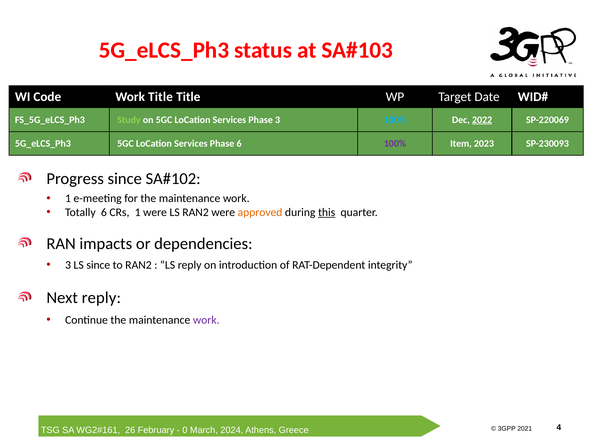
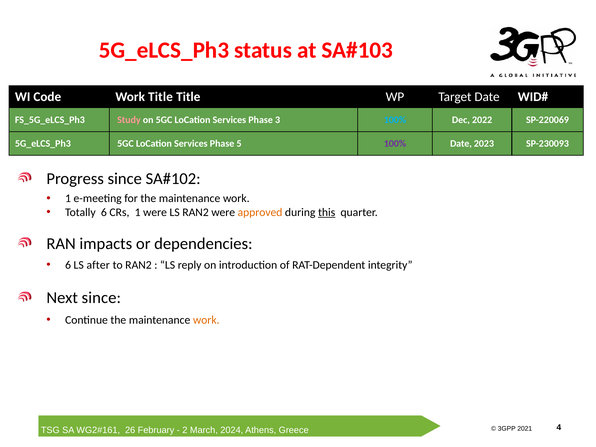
Study colour: light green -> pink (129, 120)
2022 underline: present -> none (482, 120)
Phase 6: 6 -> 5 (239, 144)
100% Item: Item -> Date (461, 144)
3: 3 -> 6 (68, 265)
LS since: since -> after (98, 265)
Next reply: reply -> since (101, 298)
work colour: purple -> orange (206, 320)
0: 0 -> 2 (185, 430)
